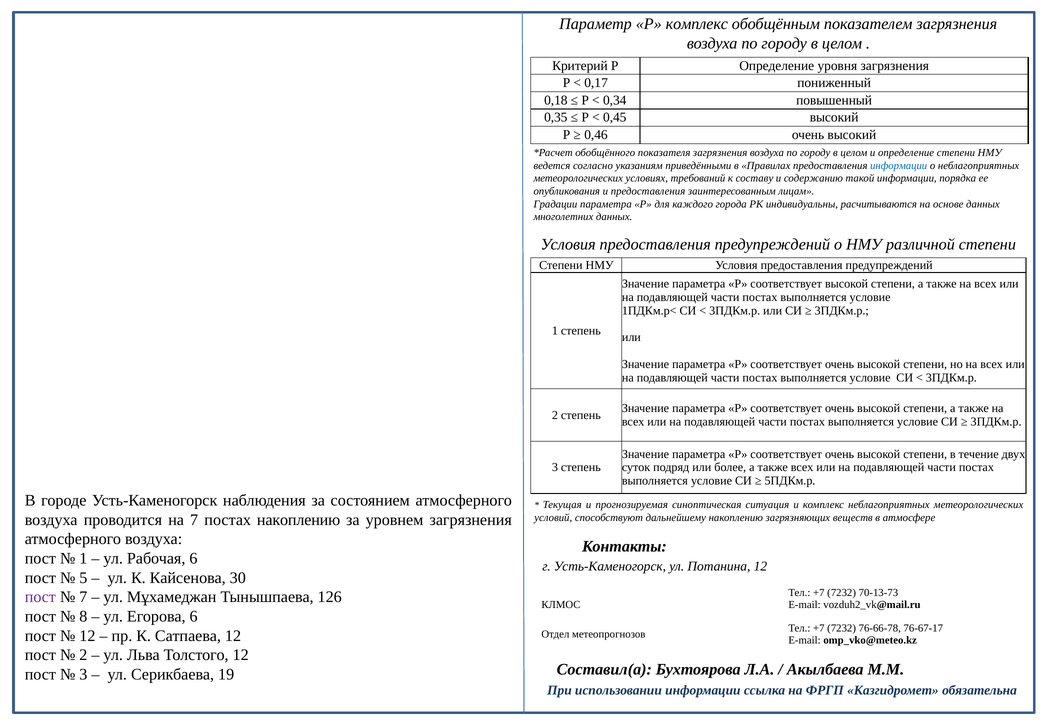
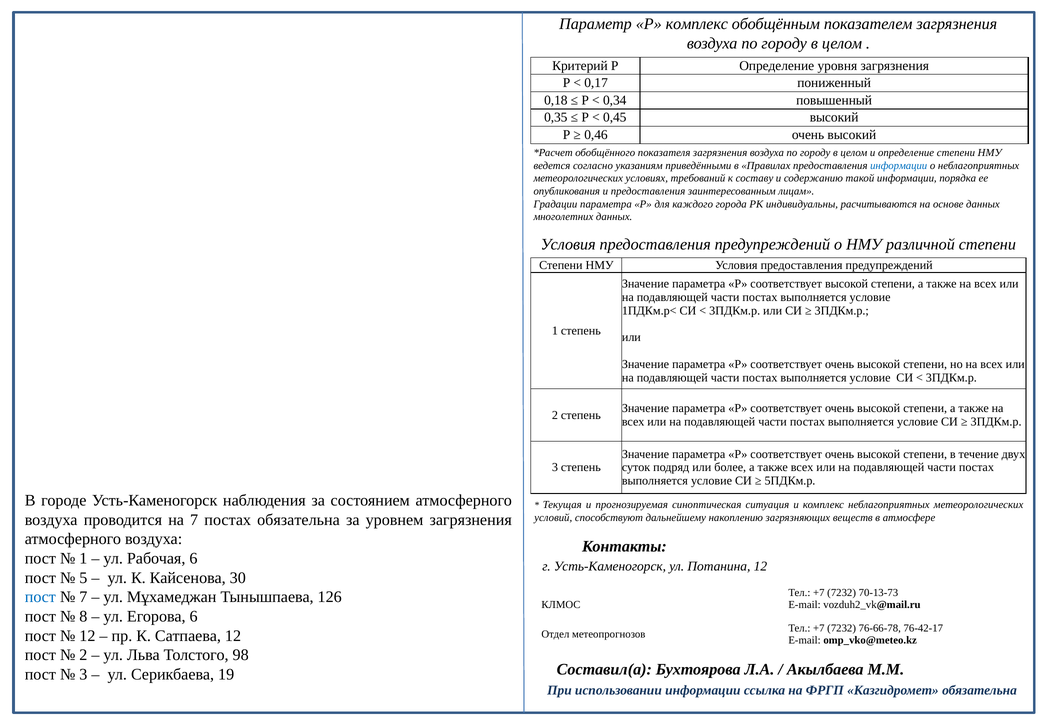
постах накоплению: накоплению -> обязательна (298, 520)
пост colour: purple -> blue (40, 598)
76-67-17: 76-67-17 -> 76-42-17 (923, 629)
Толстого 12: 12 -> 98 (241, 656)
